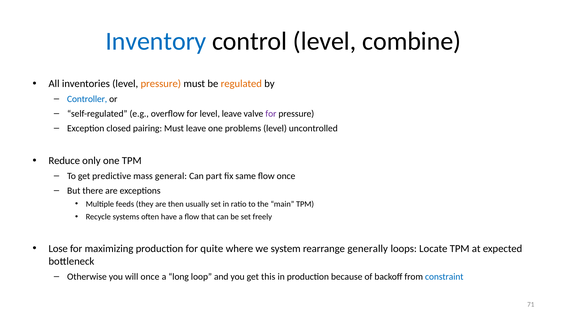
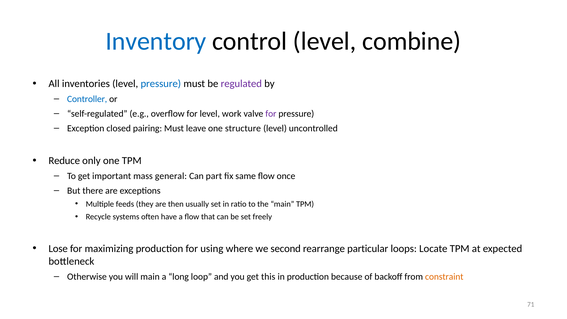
pressure colour: orange -> blue (161, 84)
regulated colour: orange -> purple (241, 84)
level leave: leave -> work (232, 114)
problems: problems -> structure (243, 128)
predictive: predictive -> important (112, 176)
quite: quite -> using (212, 249)
system: system -> second (286, 249)
generally: generally -> particular (368, 249)
will once: once -> main (150, 277)
constraint colour: blue -> orange (444, 277)
